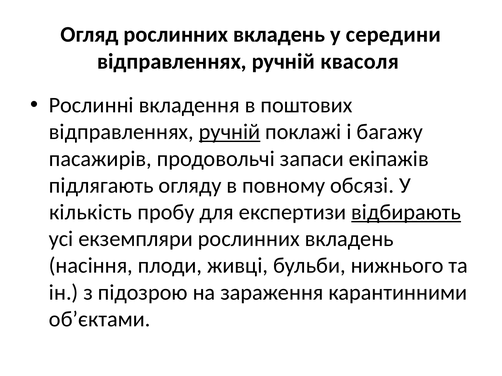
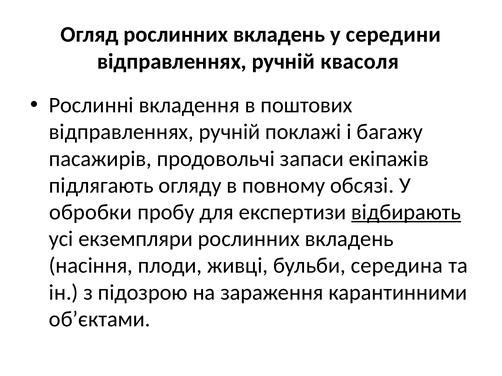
ручній underline: present -> none (230, 132)
кількість: кількість -> обробки (91, 212)
нижнього: нижнього -> середина (397, 266)
